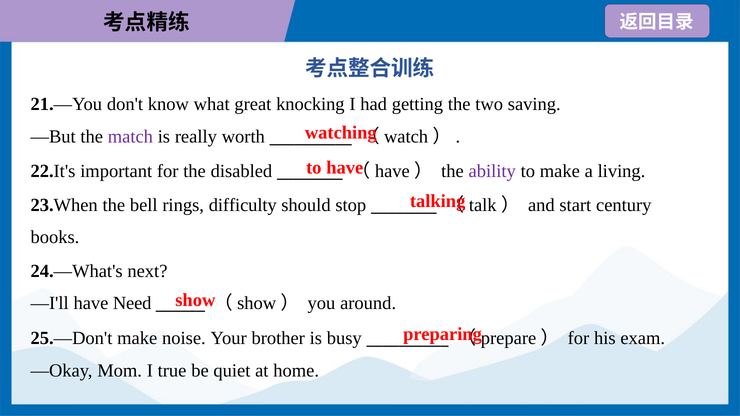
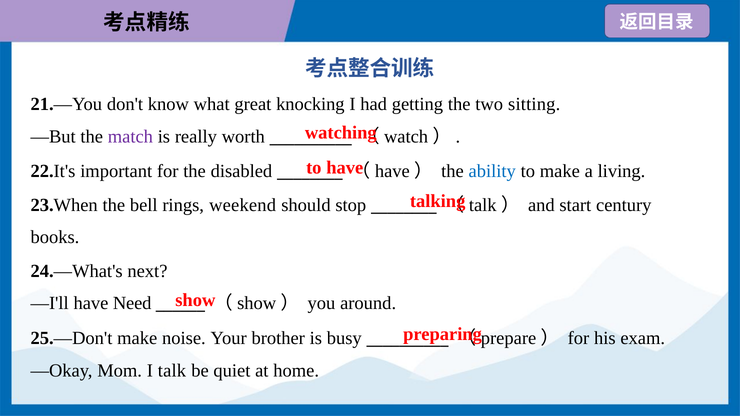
saving: saving -> sitting (534, 104)
ability colour: purple -> blue (492, 171)
difficulty: difficulty -> weekend (243, 205)
true: true -> talk (172, 371)
